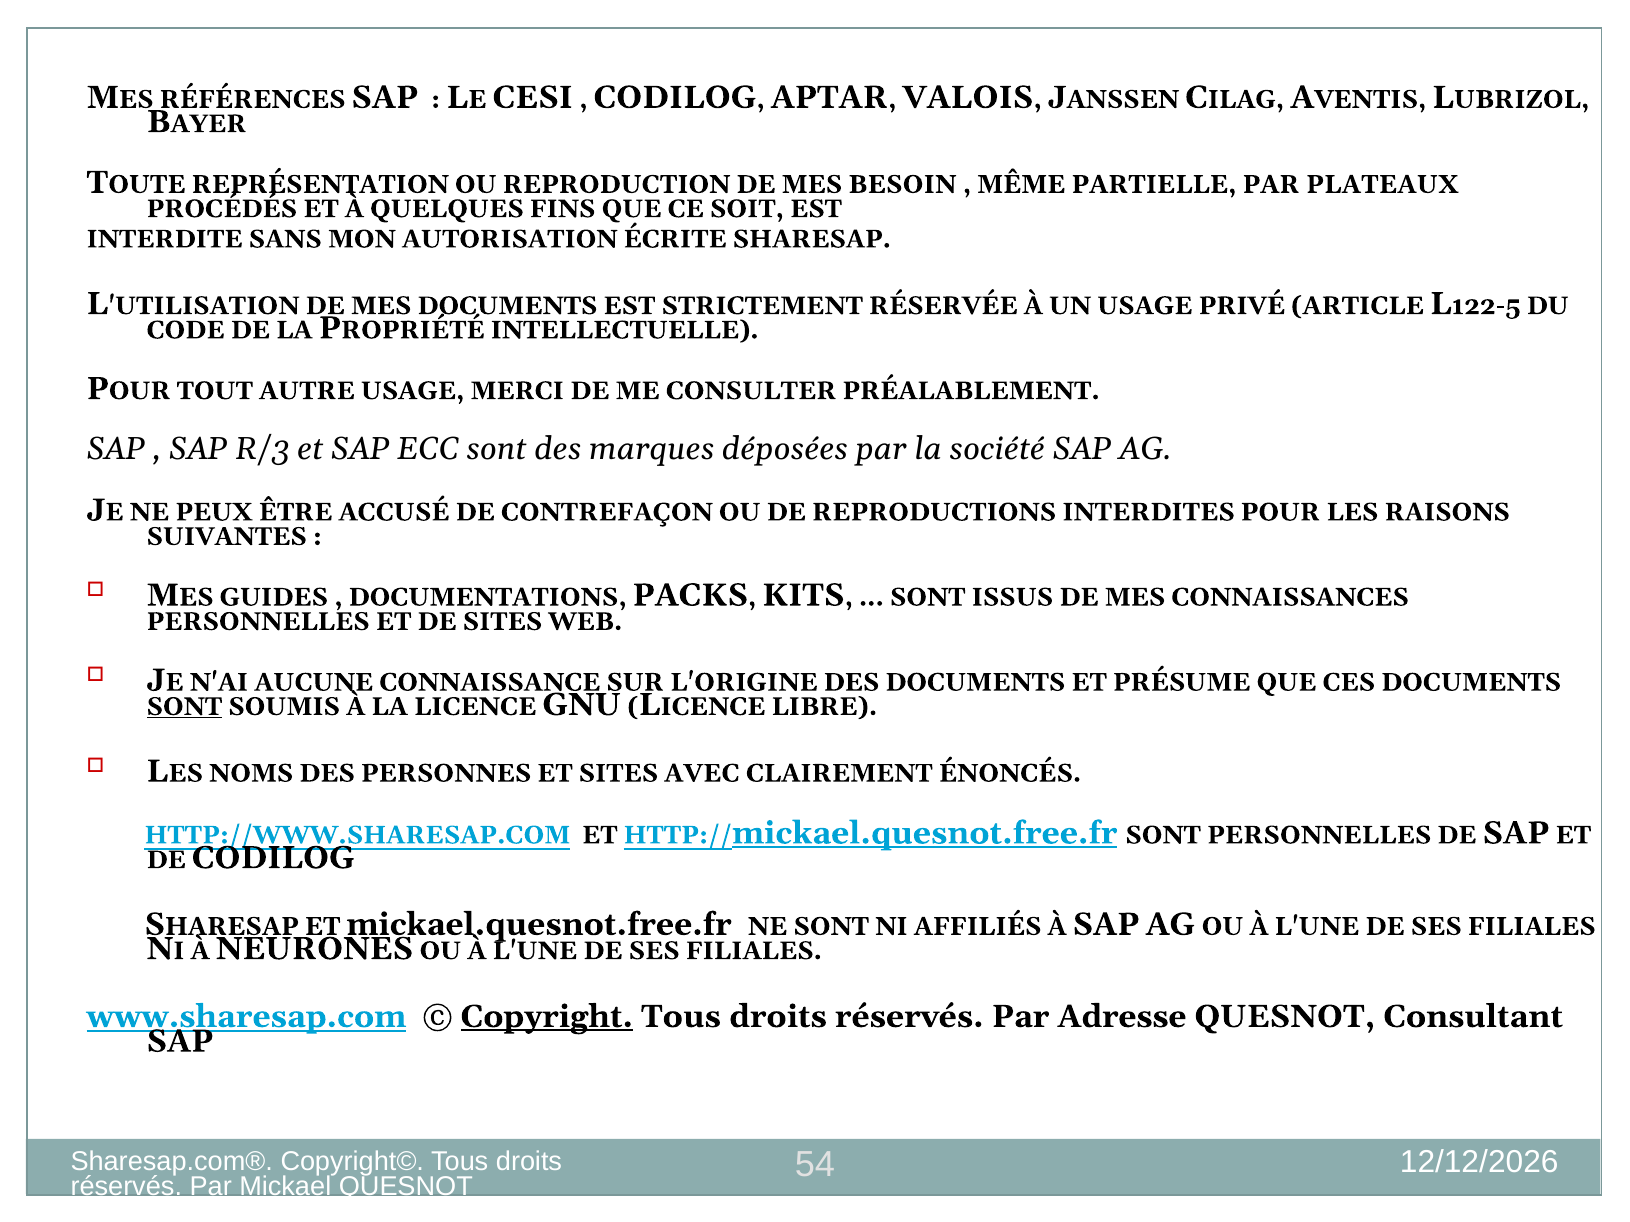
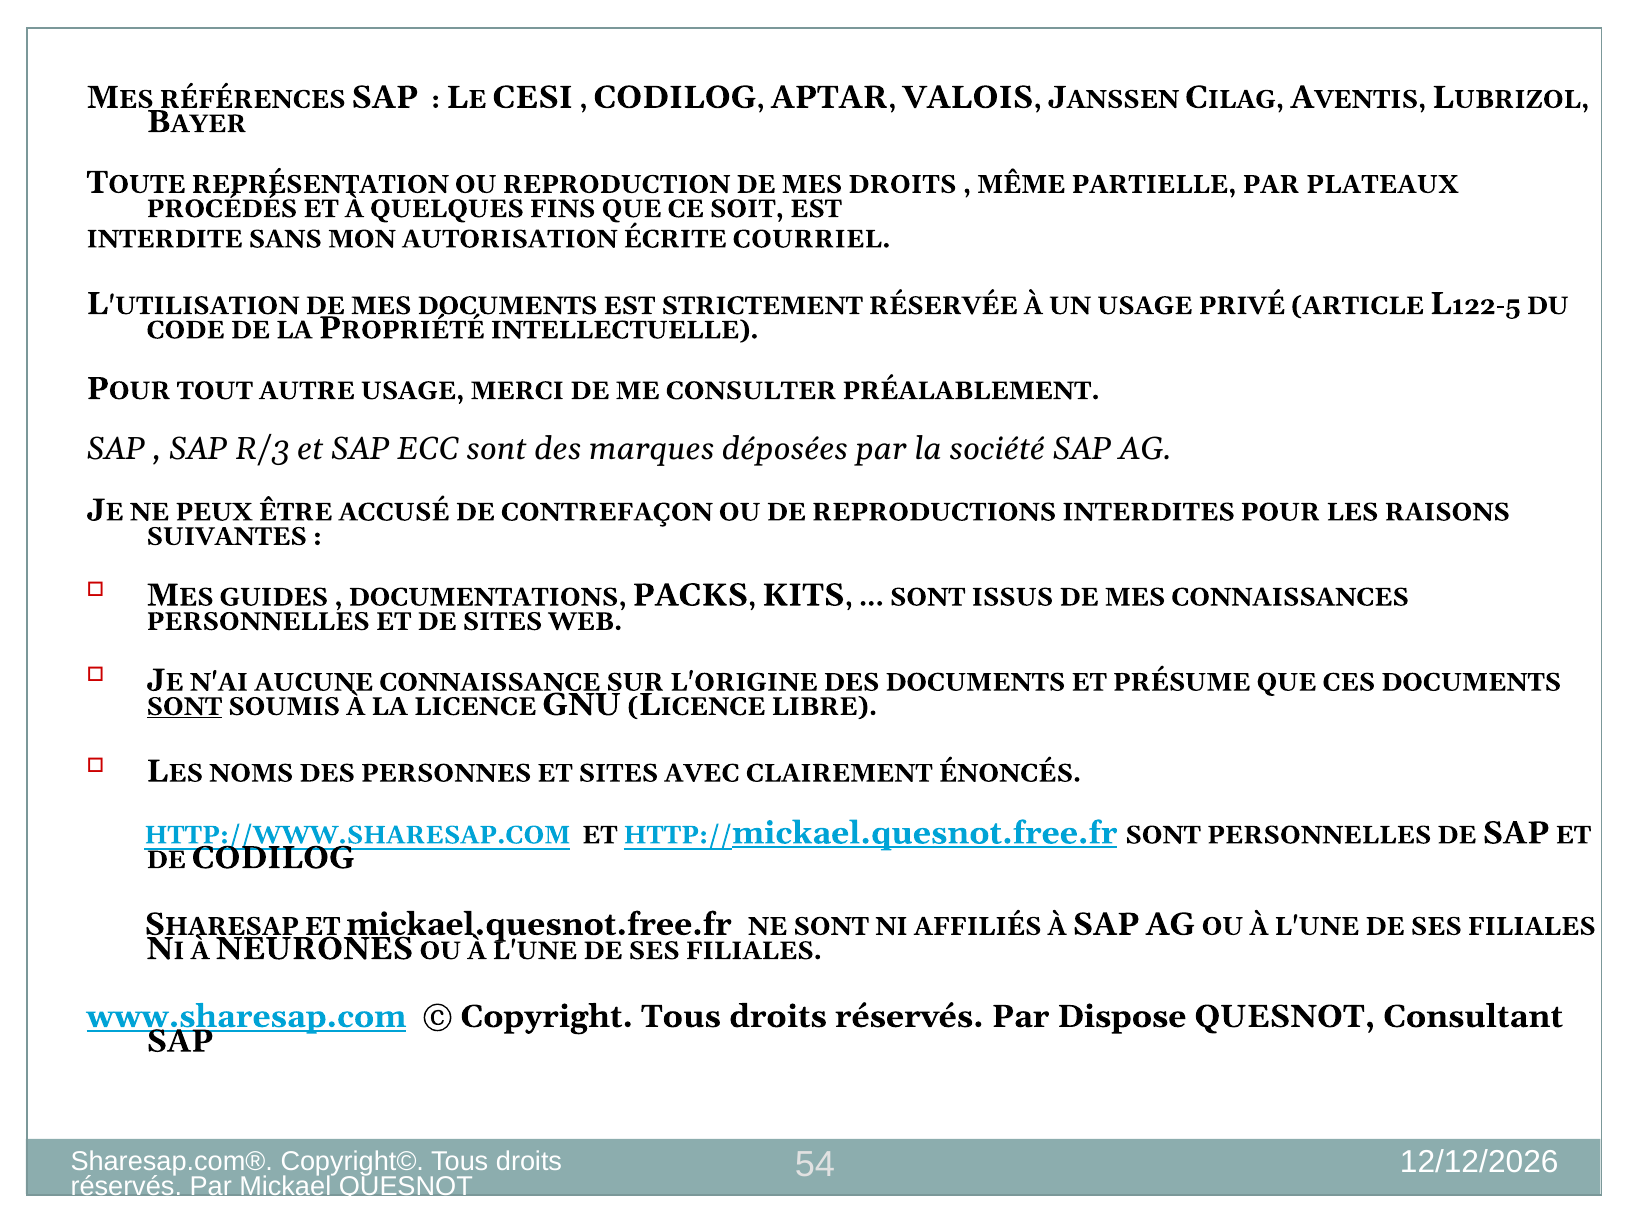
MES BESOIN: BESOIN -> DROITS (902, 185)
ÉCRITE SHARESAP: SHARESAP -> COURRIEL (812, 239)
Copyright underline: present -> none (547, 1017)
Adresse: Adresse -> Dispose (1122, 1017)
